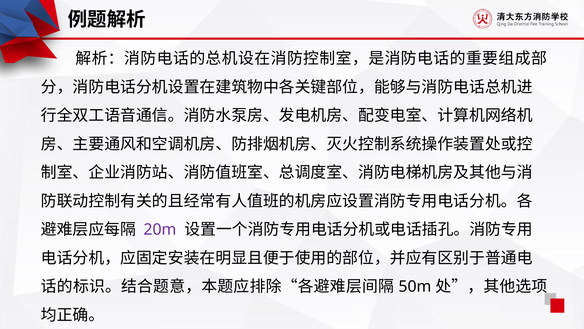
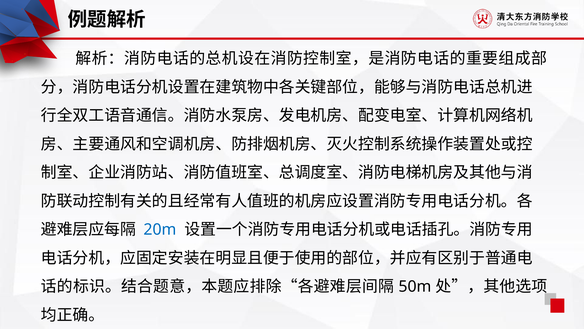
20m colour: purple -> blue (160, 229)
